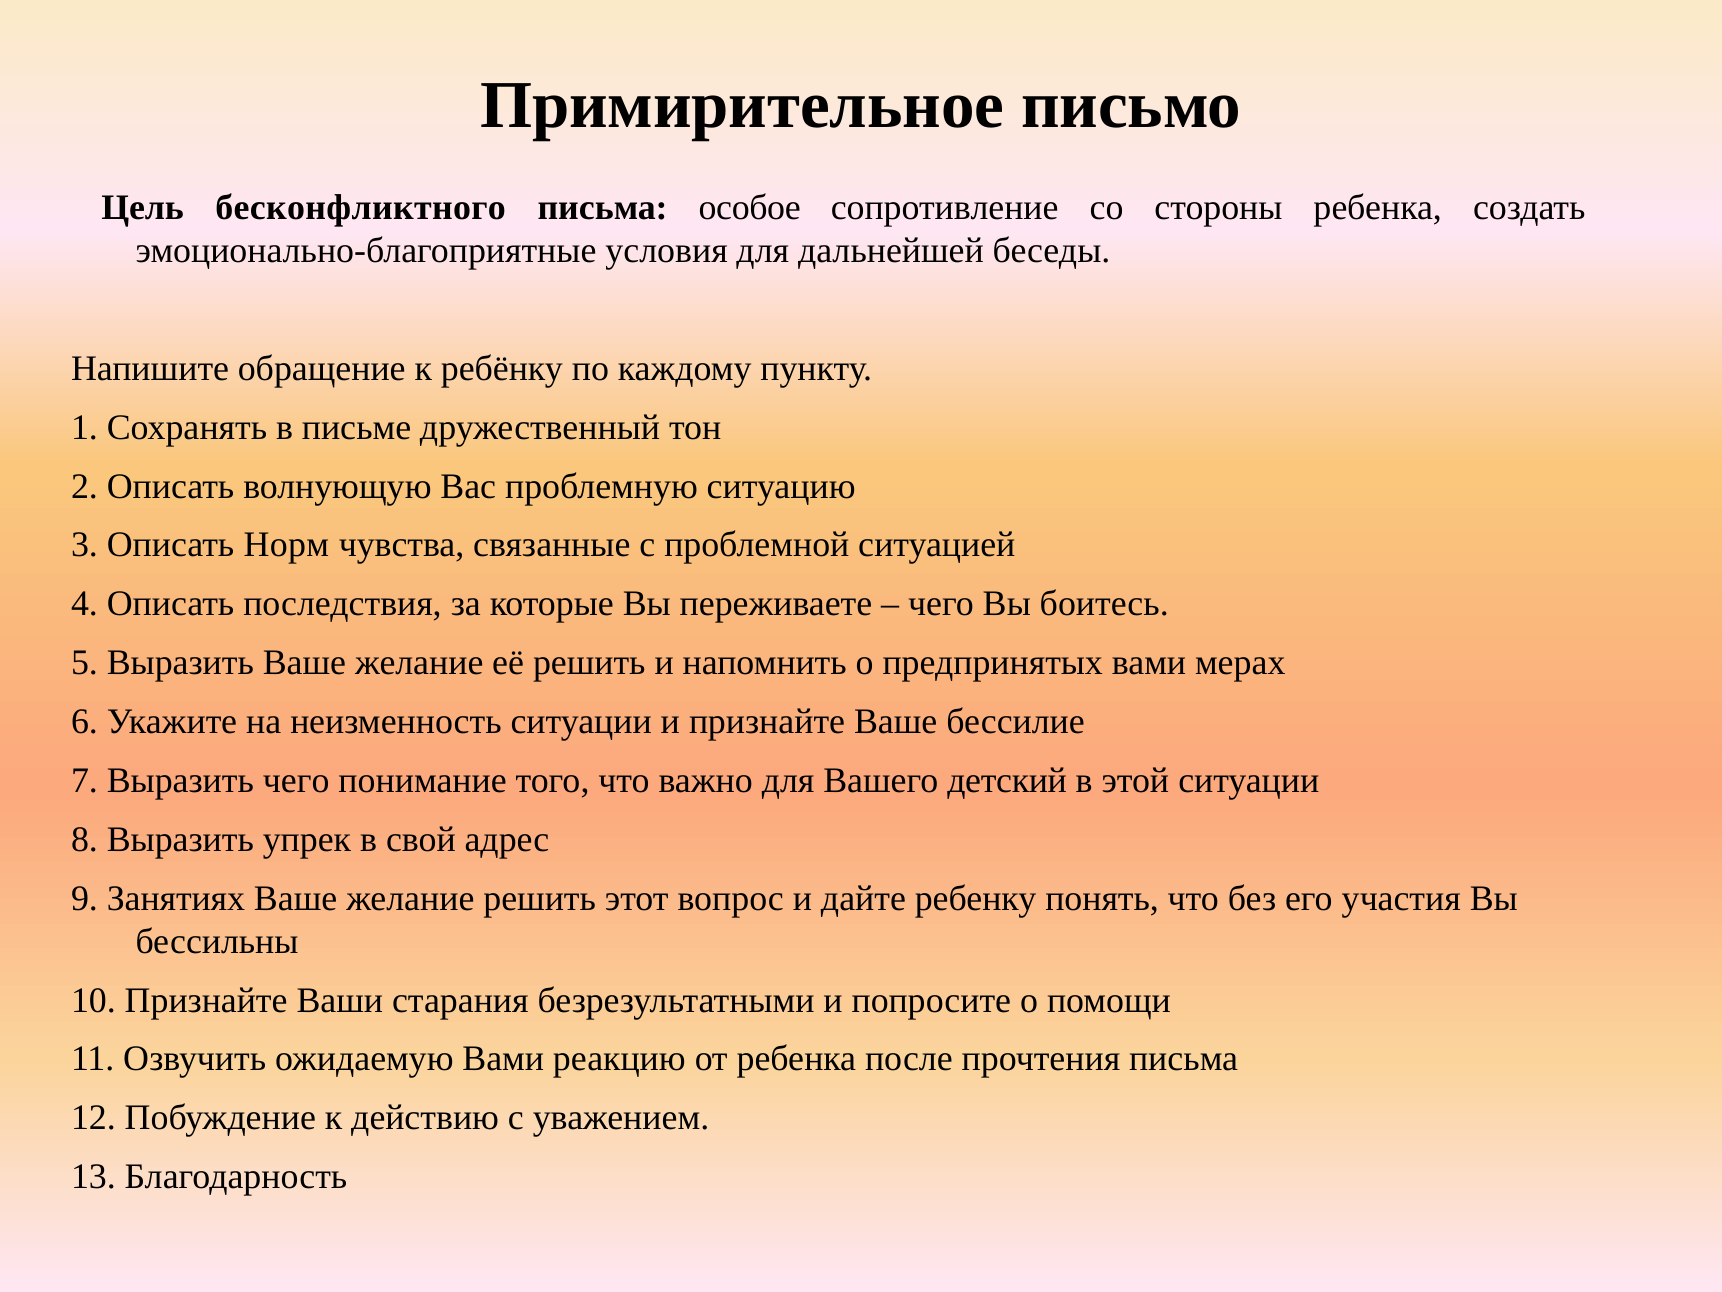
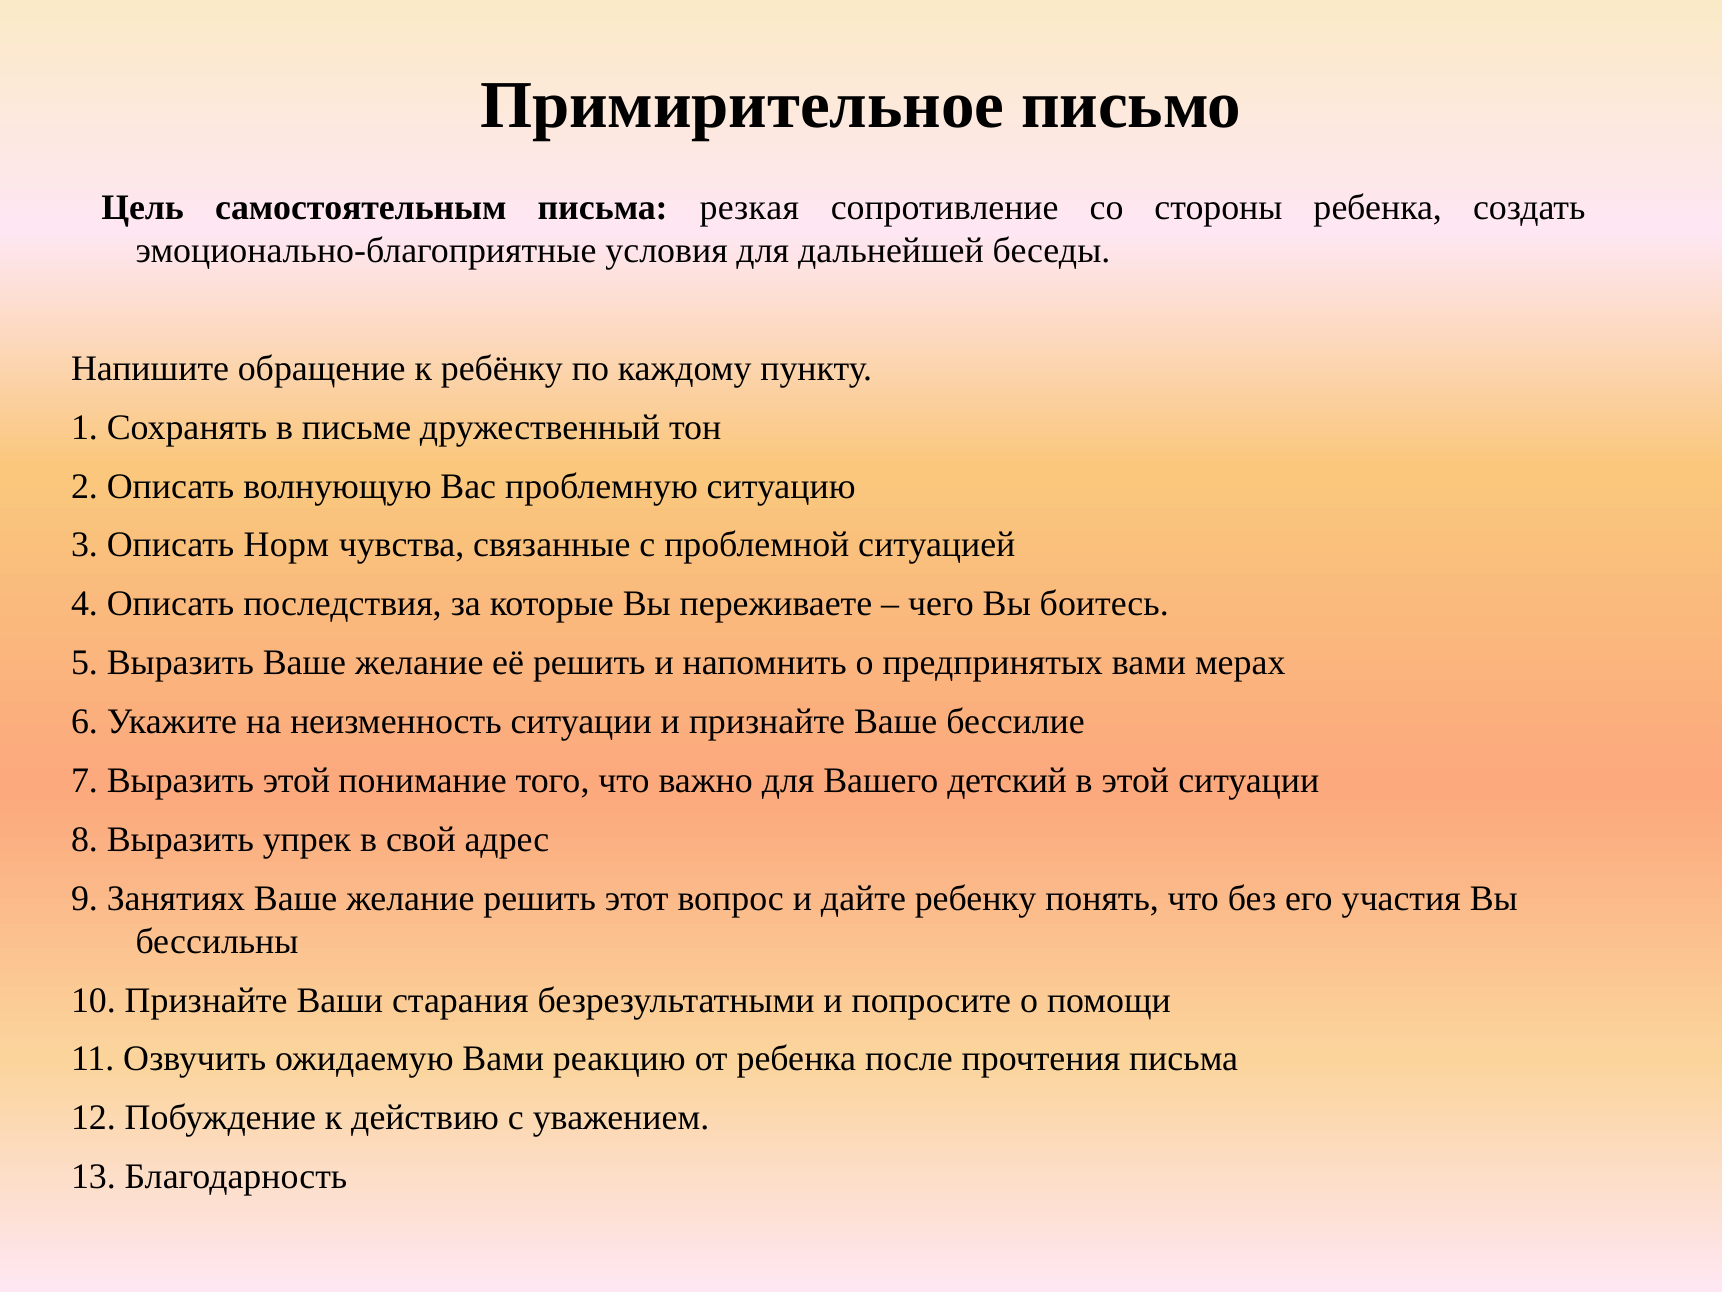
бесконфликтного: бесконфликтного -> самостоятельным (361, 208)
особое: особое -> резкая (749, 208)
Выразить чего: чего -> этой (296, 780)
